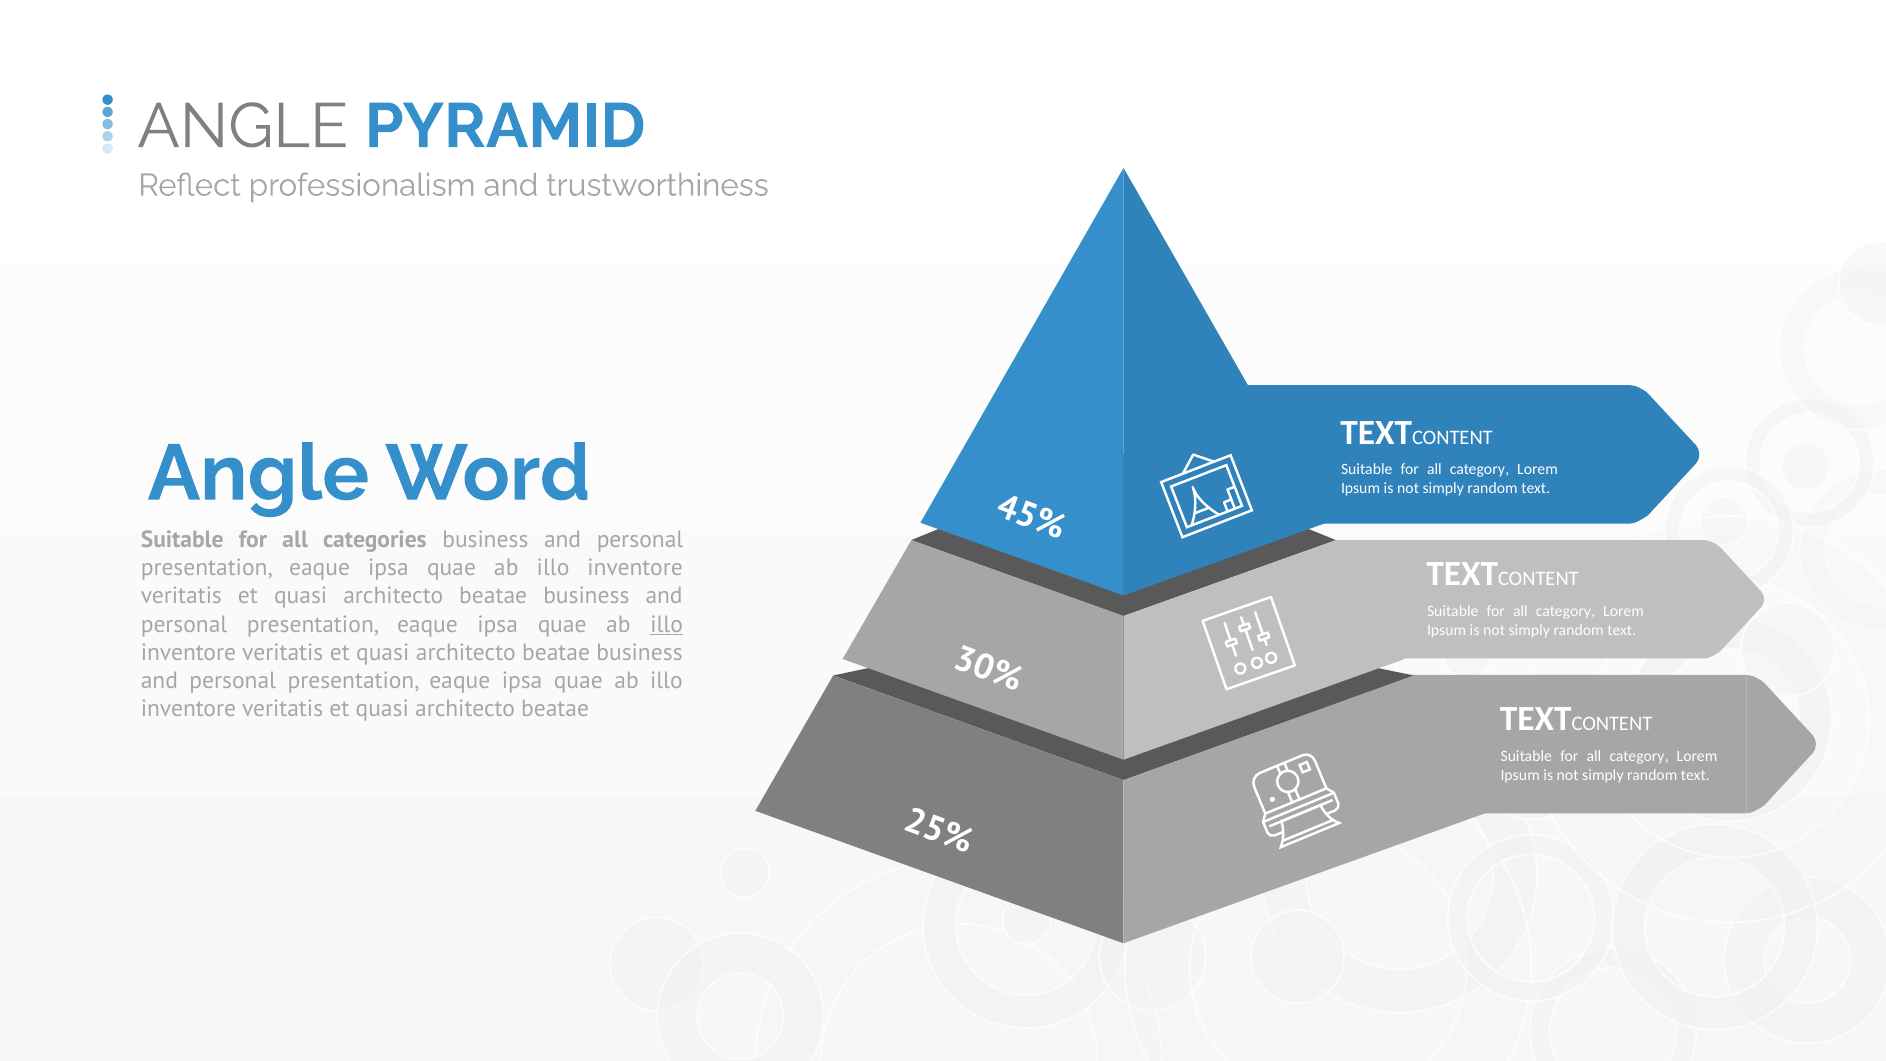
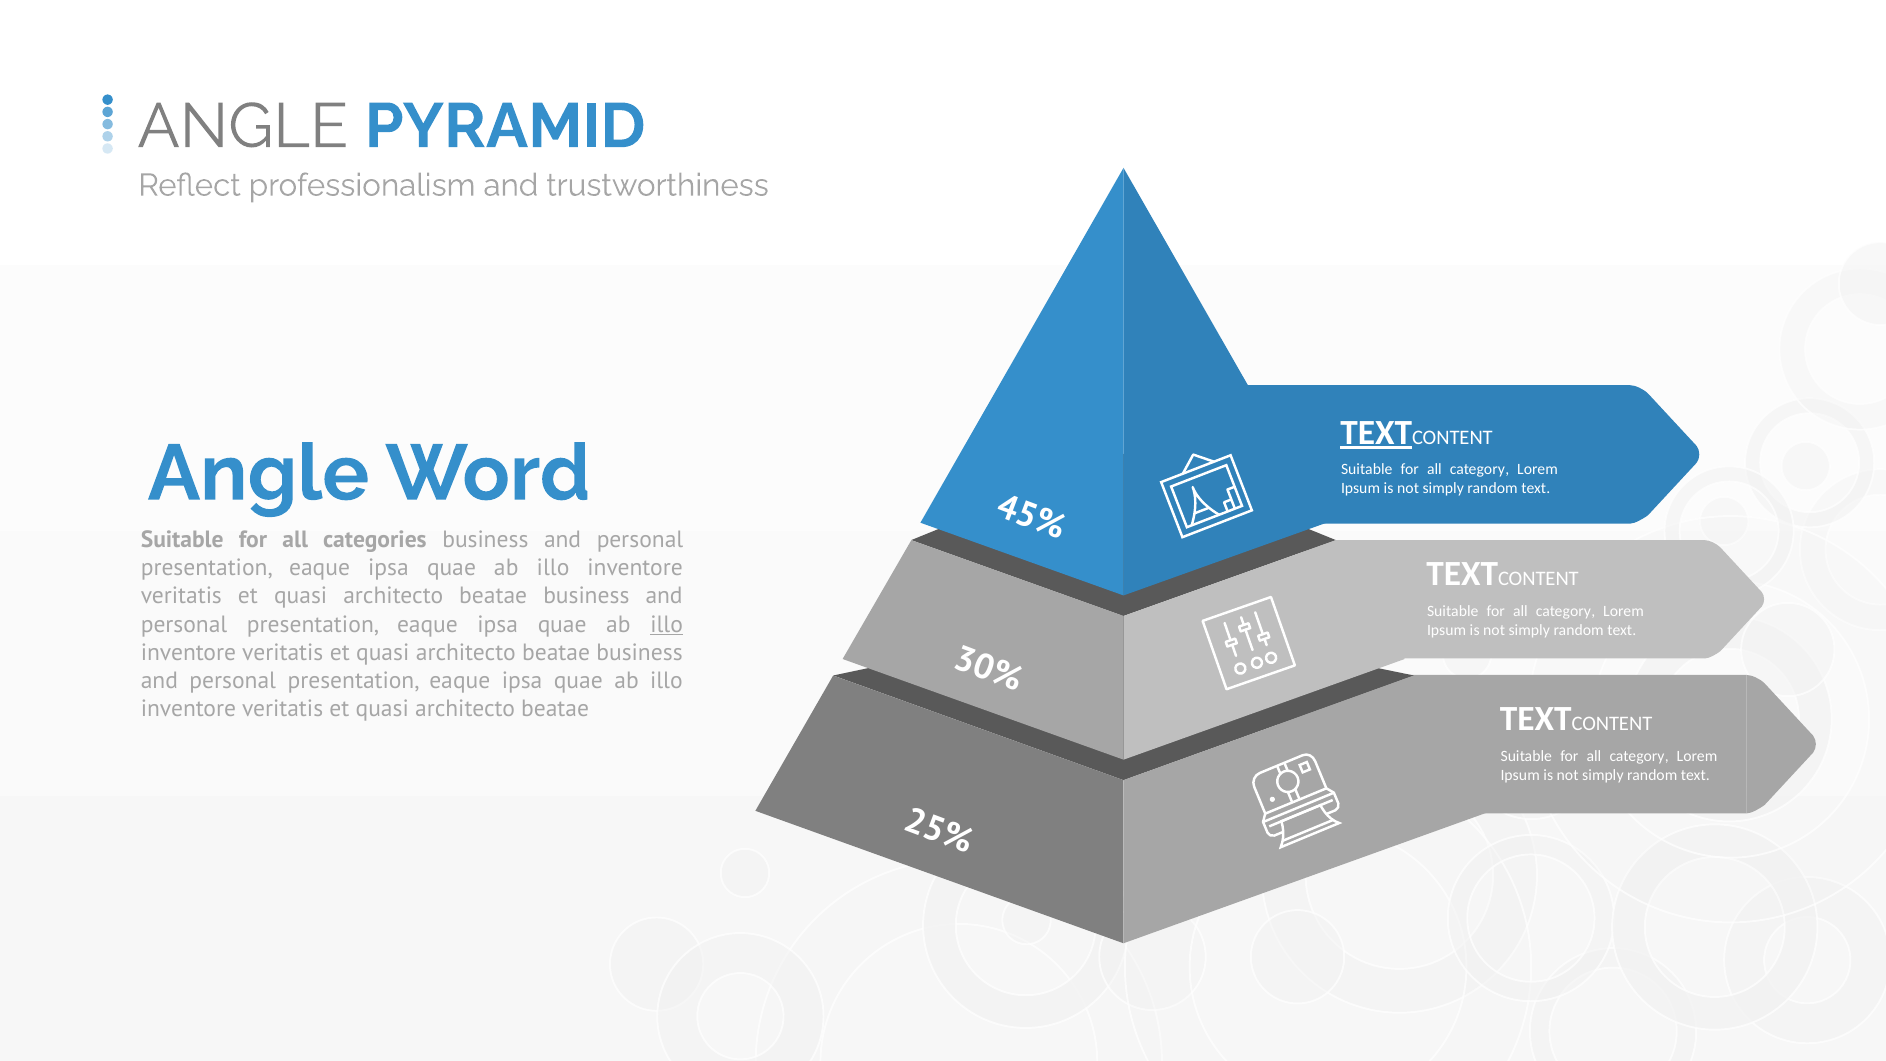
TEXT underline: none -> present (1376, 432)
